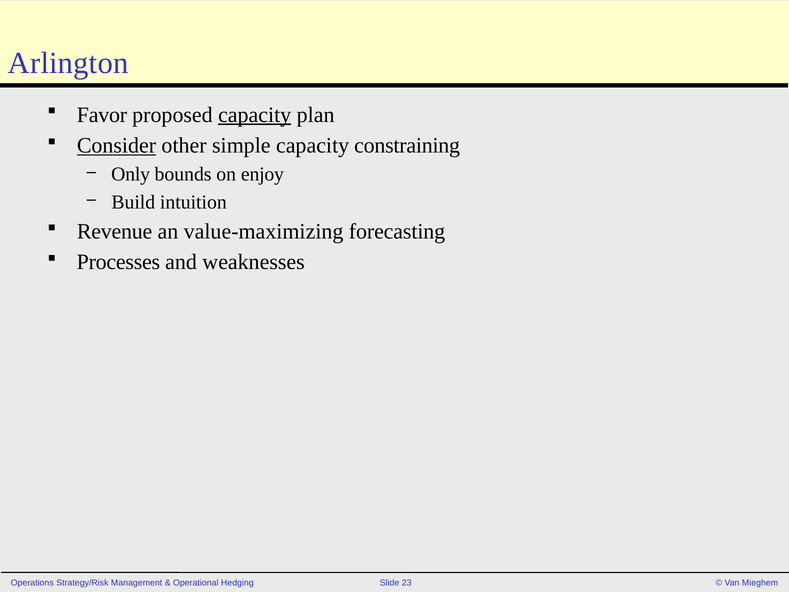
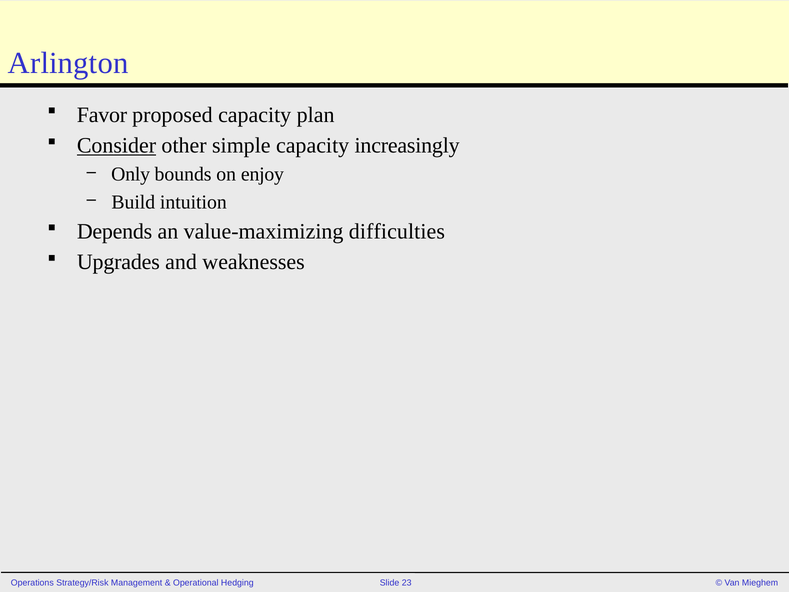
capacity underline: present -> none (255, 115)
constraining: constraining -> increasingly (407, 146)
Revenue: Revenue -> Depends (115, 231)
forecasting: forecasting -> difficulties (397, 231)
Processes: Processes -> Upgrades (118, 262)
